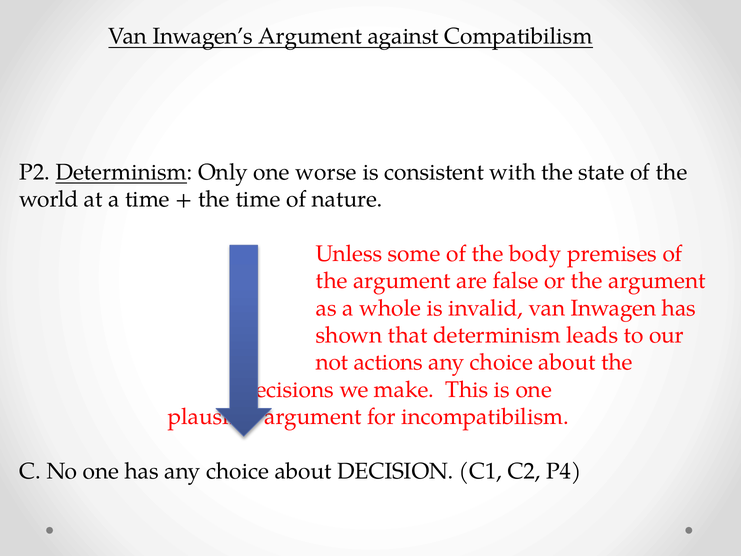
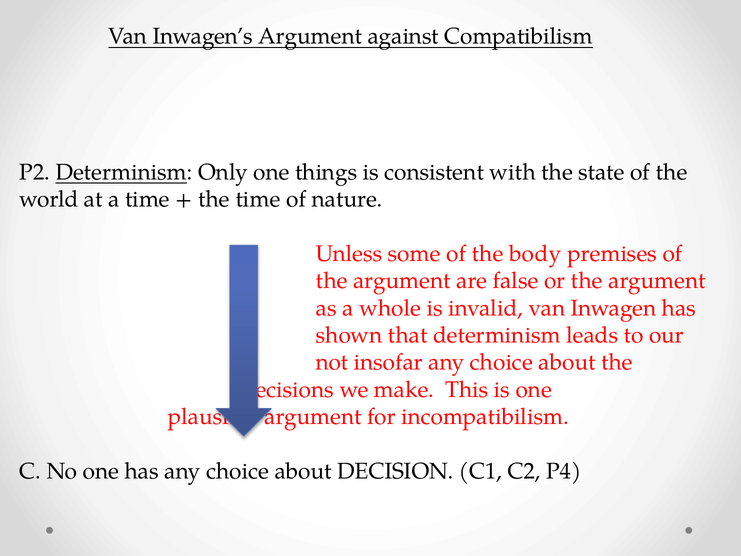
worse: worse -> things (326, 172)
actions: actions -> insofar (388, 362)
